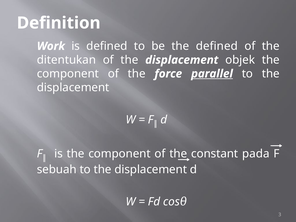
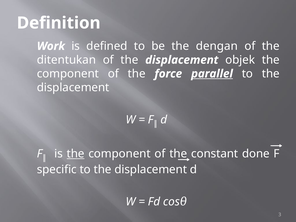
the defined: defined -> dengan (217, 46)
the underline: none -> present (76, 154)
pada: pada -> done (256, 154)
sebuah: sebuah -> specific (57, 169)
